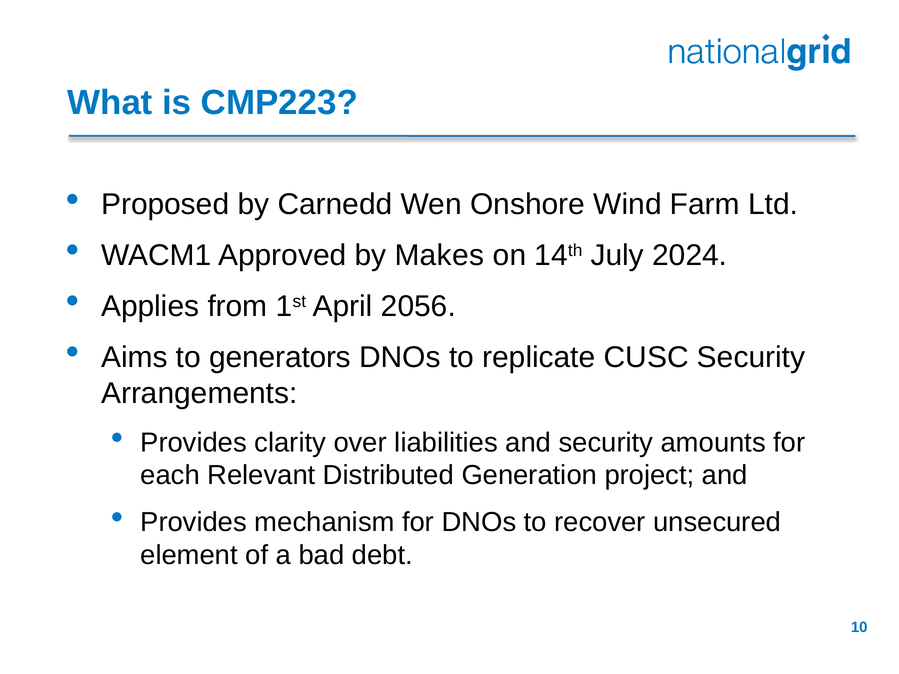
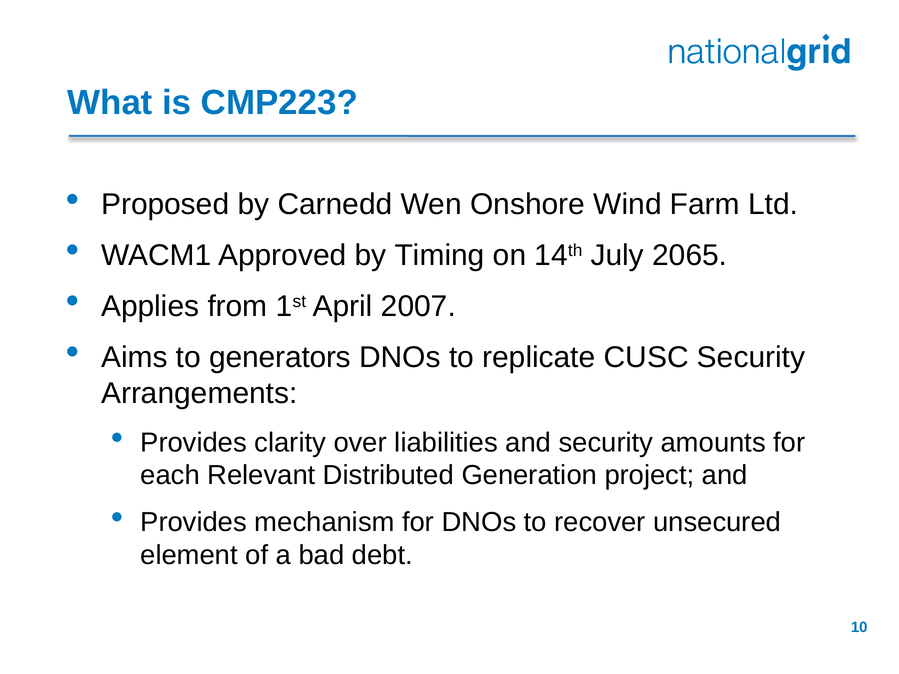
Makes: Makes -> Timing (440, 256)
2024: 2024 -> 2065 (690, 256)
2056: 2056 -> 2007 (418, 306)
